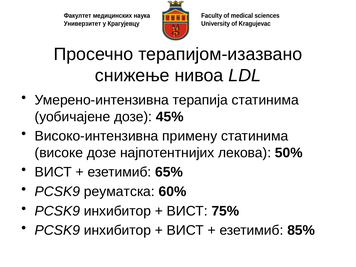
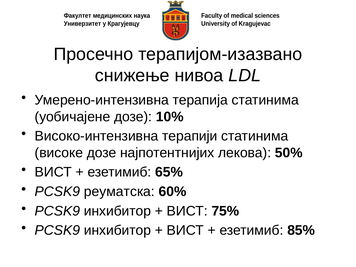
45%: 45% -> 10% (170, 117)
примену: примену -> терапији (190, 136)
